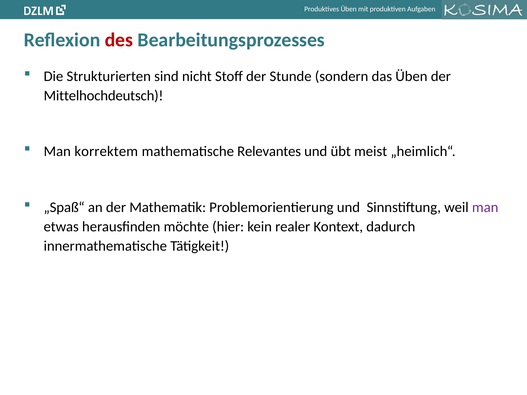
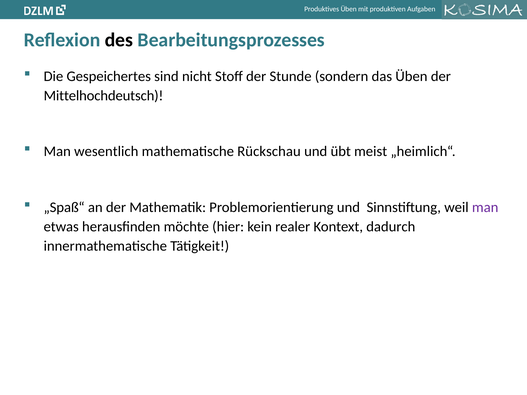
des colour: red -> black (119, 40)
Strukturierten: Strukturierten -> Gespeichertes (109, 76)
korrektem: korrektem -> wesentlich (106, 152)
Relevantes: Relevantes -> Rückschau (269, 152)
